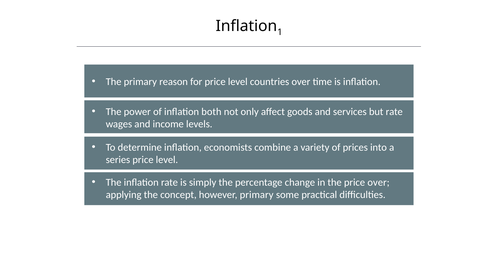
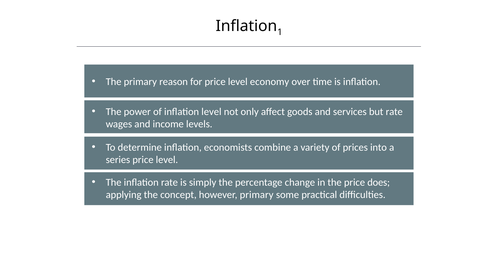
countries: countries -> economy (270, 82)
inflation both: both -> level (211, 112)
price over: over -> does (379, 182)
